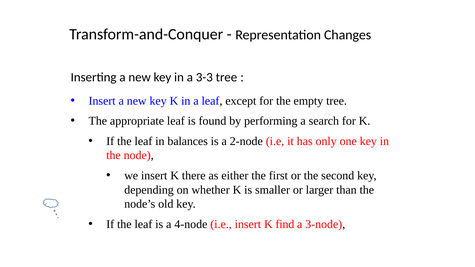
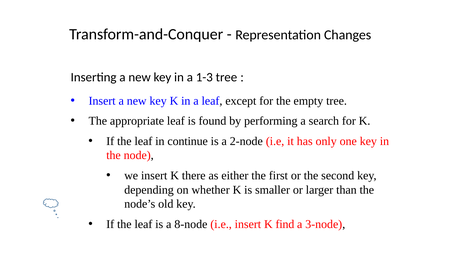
3-3: 3-3 -> 1-3 (204, 77)
balances: balances -> continue (188, 141)
4-node: 4-node -> 8-node (191, 224)
